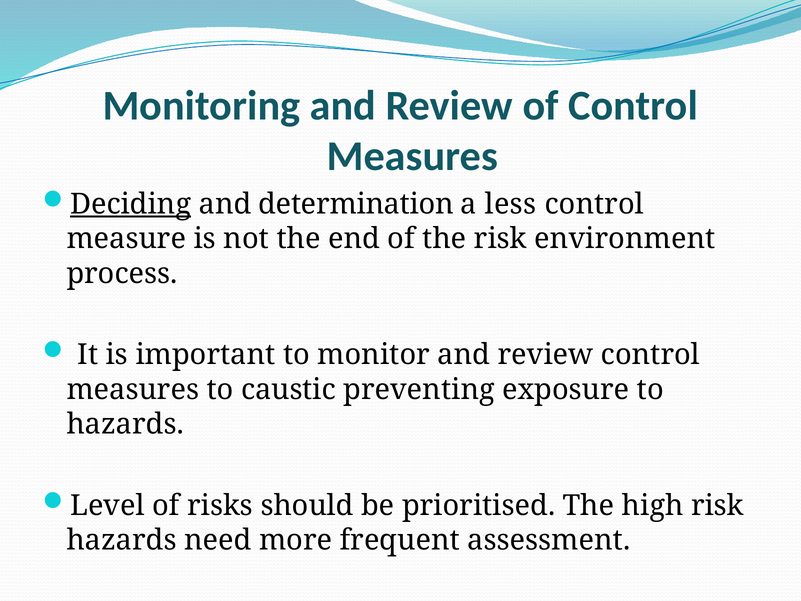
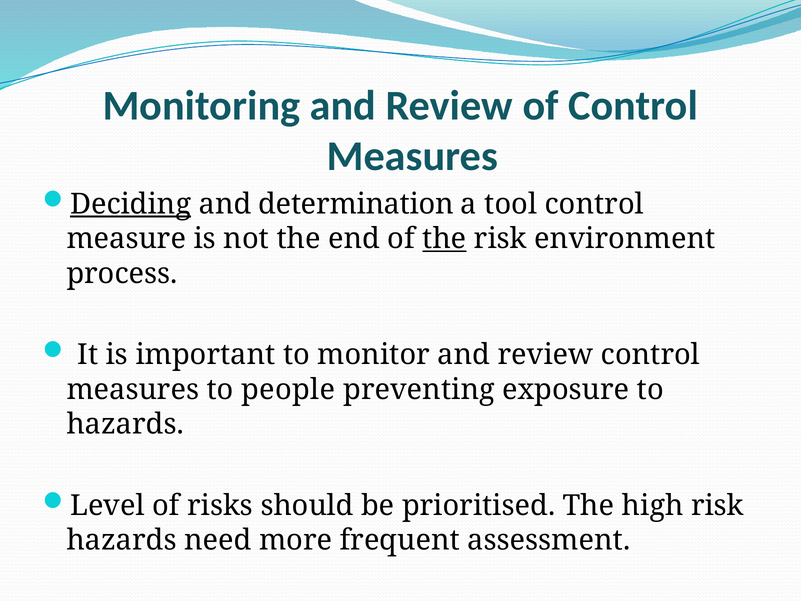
less: less -> tool (511, 204)
the underline: none -> present (444, 239)
caustic: caustic -> people (288, 389)
